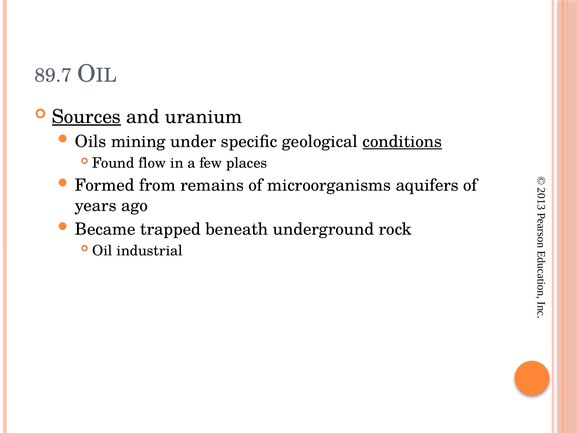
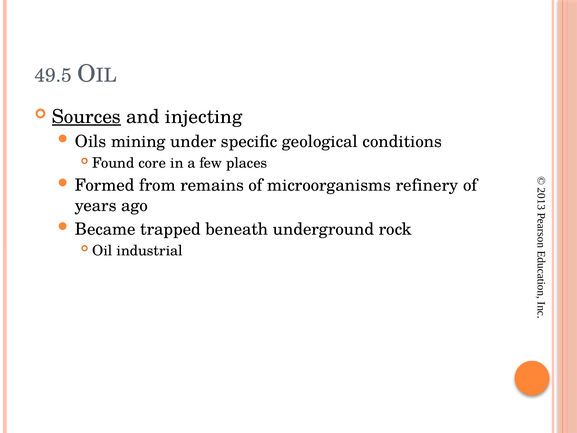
89.7: 89.7 -> 49.5 (53, 75)
uranium: uranium -> injecting (204, 117)
conditions underline: present -> none (402, 142)
flow: flow -> core (152, 163)
aquifers: aquifers -> refinery (427, 185)
